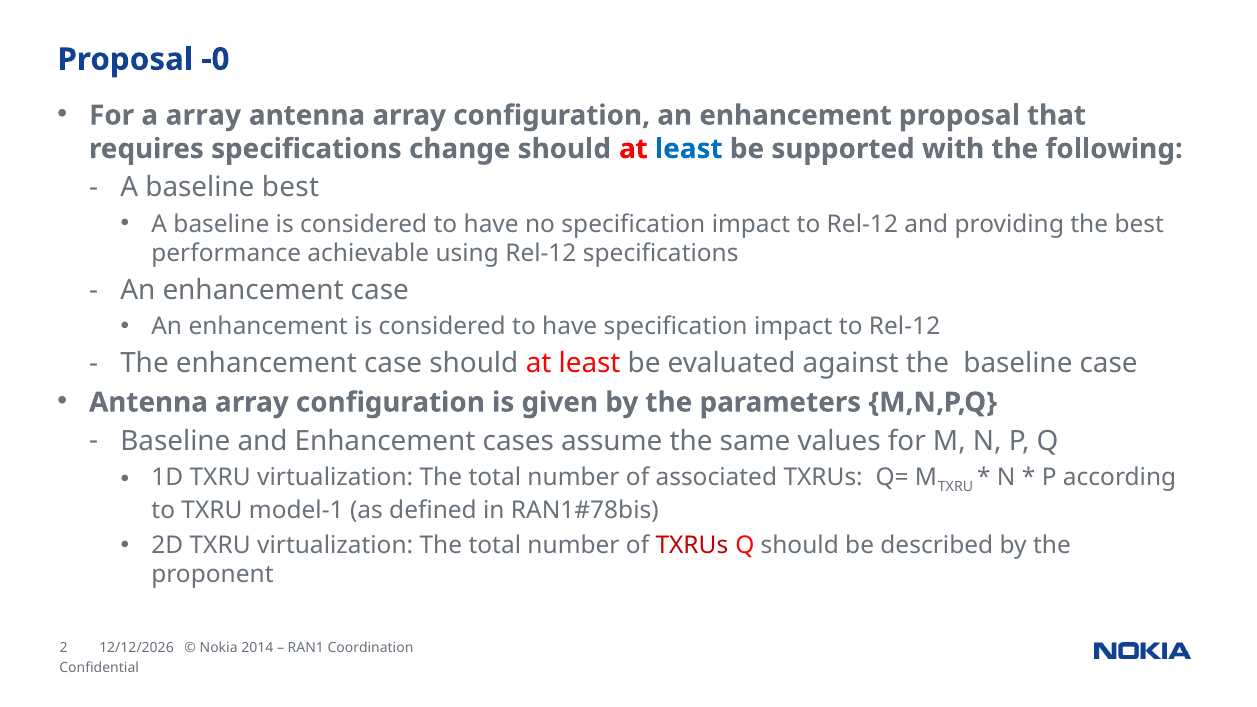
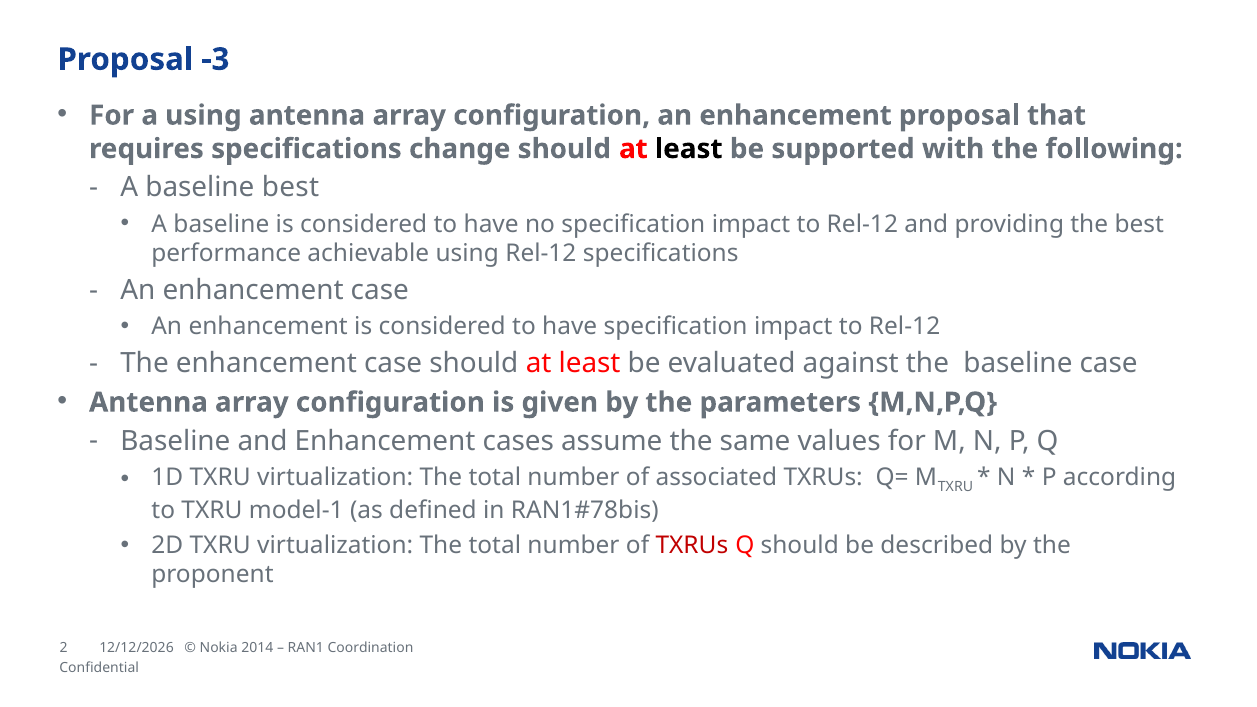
-0: -0 -> -3 (215, 59)
a array: array -> using (203, 115)
least colour: blue -> black (689, 149)
